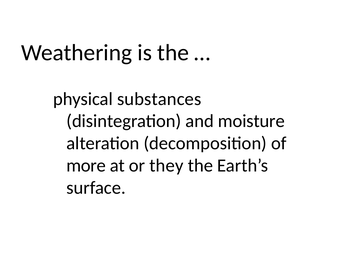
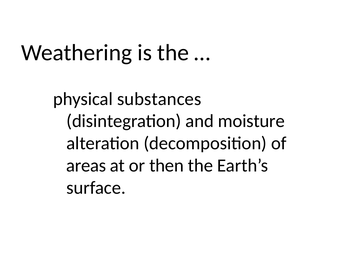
more: more -> areas (86, 166)
they: they -> then (167, 166)
